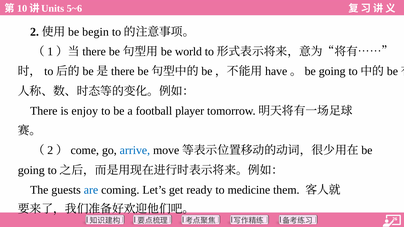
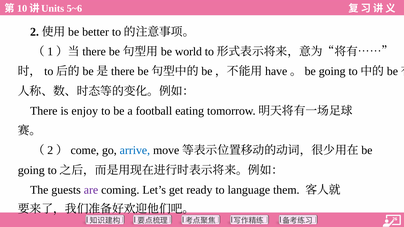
begin: begin -> better (96, 32)
player: player -> eating (190, 111)
are colour: blue -> purple (91, 190)
medicine: medicine -> language (249, 190)
